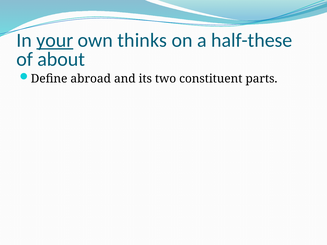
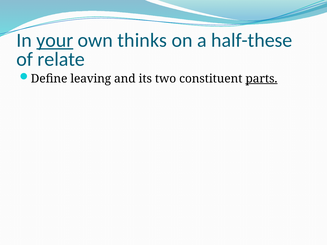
about: about -> relate (61, 59)
abroad: abroad -> leaving (91, 79)
parts underline: none -> present (261, 79)
